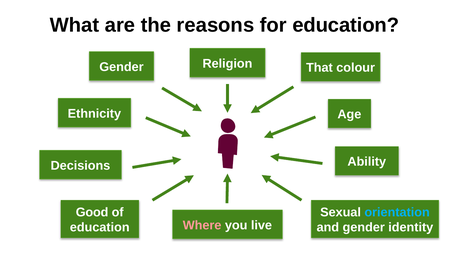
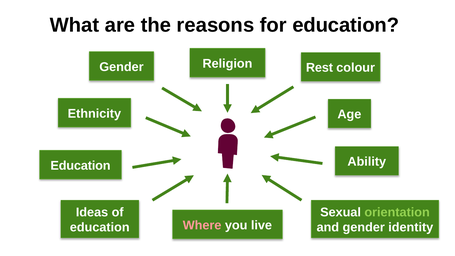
That: That -> Rest (319, 68)
Decisions: Decisions -> Education (81, 165)
Good: Good -> Ideas (92, 212)
orientation colour: light blue -> light green (397, 212)
